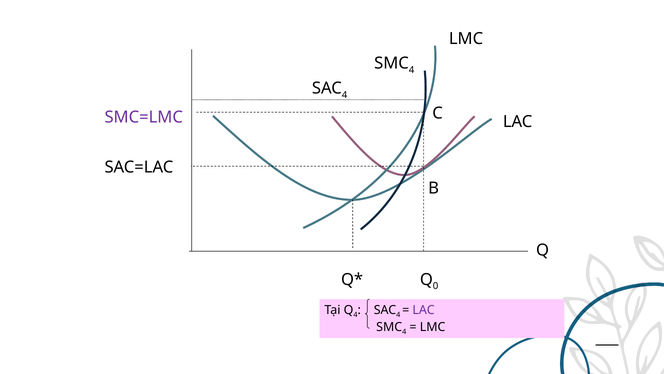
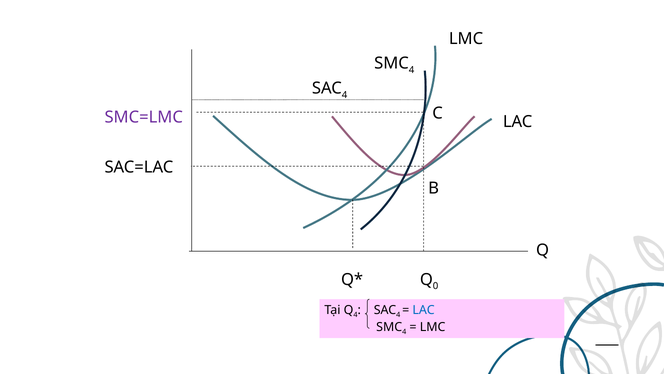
LAC colour: purple -> blue (424, 310)
